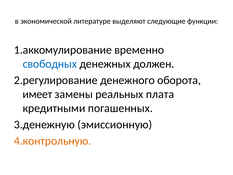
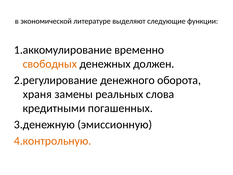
свободных colour: blue -> orange (50, 64)
имеет: имеет -> храня (37, 94)
плата: плата -> слова (160, 94)
